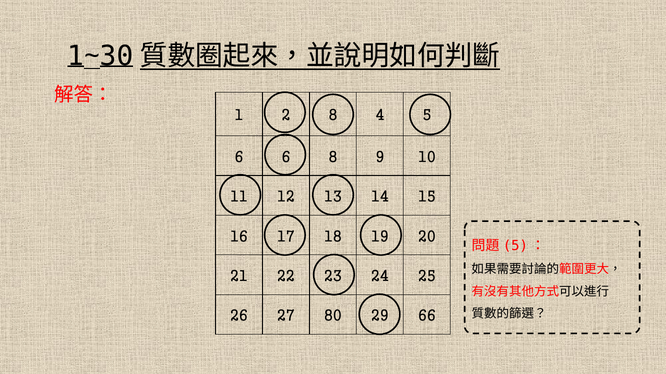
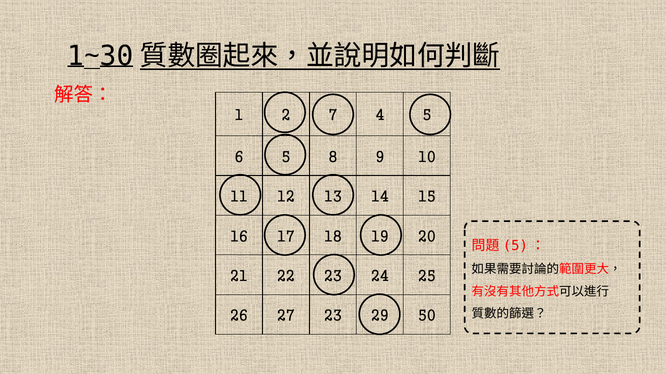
2 8: 8 -> 7 (333, 116)
6 6: 6 -> 5 (286, 157)
27 80: 80 -> 23 (333, 316)
66: 66 -> 50 (427, 316)
